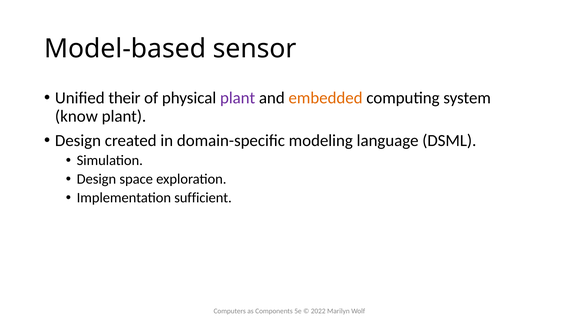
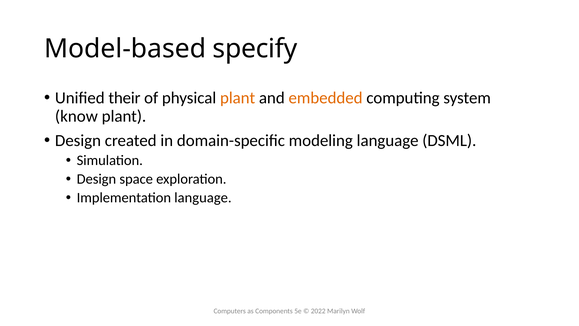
sensor: sensor -> specify (255, 49)
plant colour: purple -> orange (238, 98)
Implementation sufficient: sufficient -> language (203, 198)
